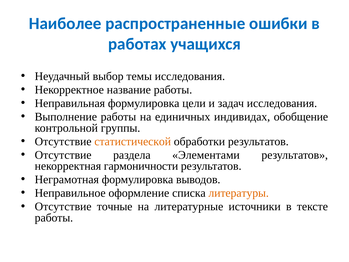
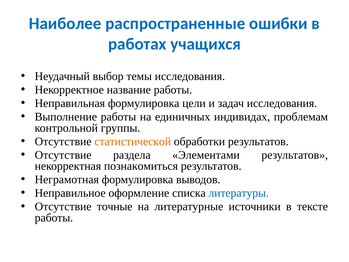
обобщение: обобщение -> проблемам (301, 117)
гармоничности: гармоничности -> познакомиться (141, 166)
литературы colour: orange -> blue (239, 193)
